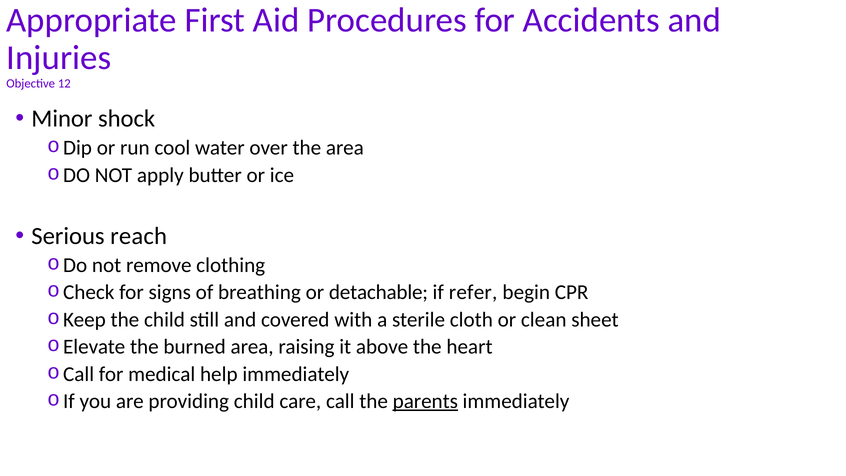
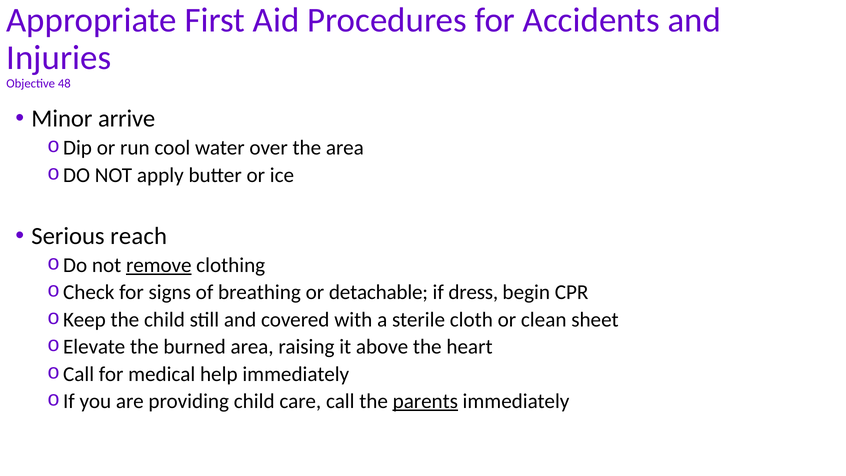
12: 12 -> 48 (64, 84)
shock: shock -> arrive (127, 119)
remove underline: none -> present (159, 265)
refer: refer -> dress (473, 292)
